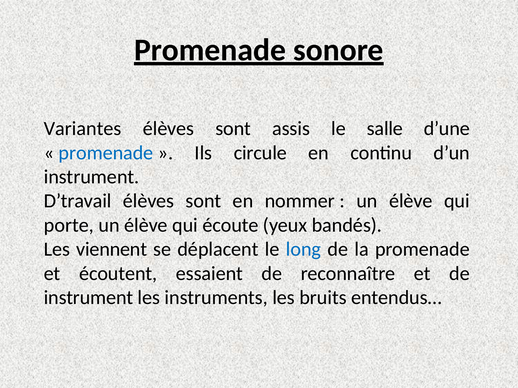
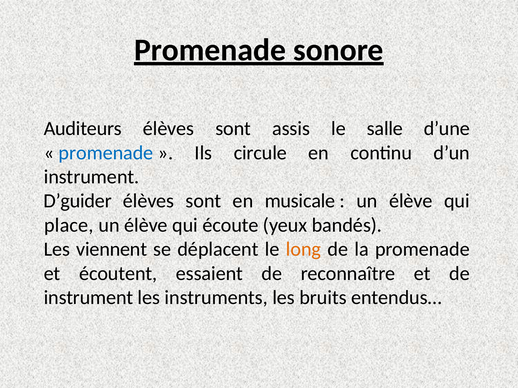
Variantes: Variantes -> Auditeurs (83, 129)
D’travail: D’travail -> D’guider (78, 201)
nommer: nommer -> musicale (300, 201)
porte: porte -> place (69, 225)
long colour: blue -> orange (303, 250)
